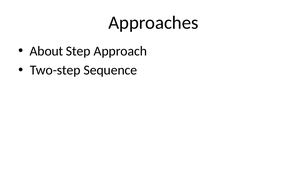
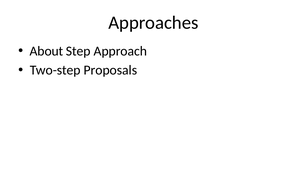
Sequence: Sequence -> Proposals (110, 70)
